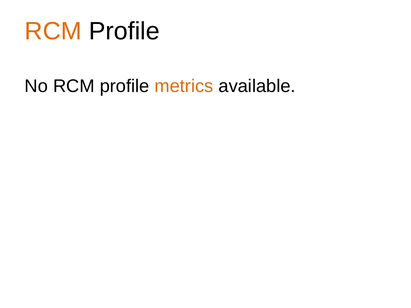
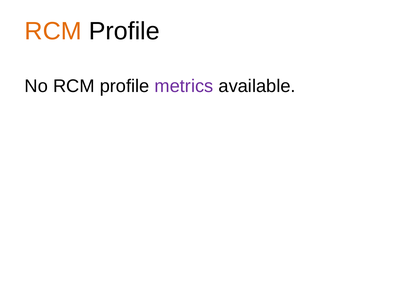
metrics colour: orange -> purple (184, 86)
